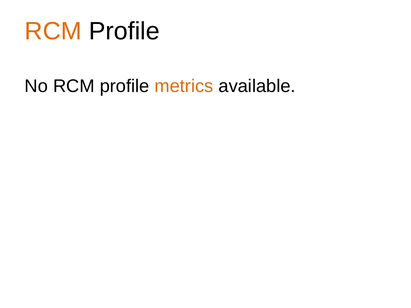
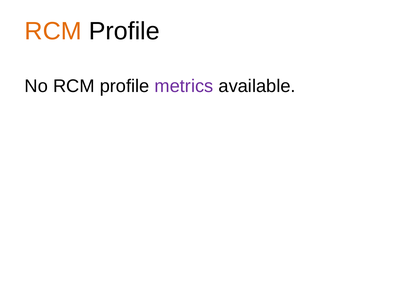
metrics colour: orange -> purple (184, 86)
